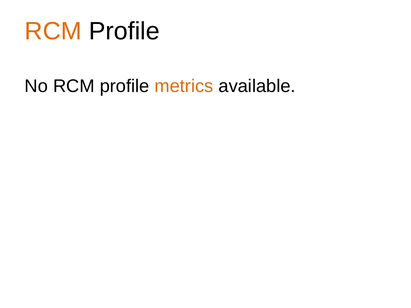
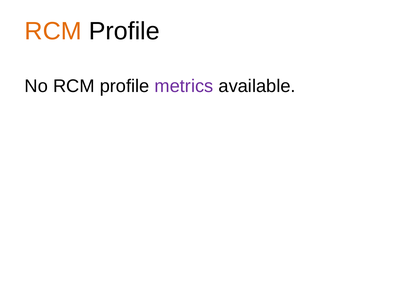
metrics colour: orange -> purple (184, 86)
